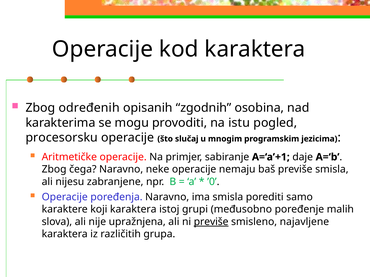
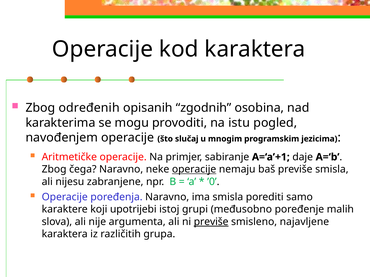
procesorsku: procesorsku -> navođenjem (62, 138)
operacije underline: none -> present (194, 170)
koji karaktera: karaktera -> upotrijebi (133, 210)
upražnjena: upražnjena -> argumenta (137, 222)
